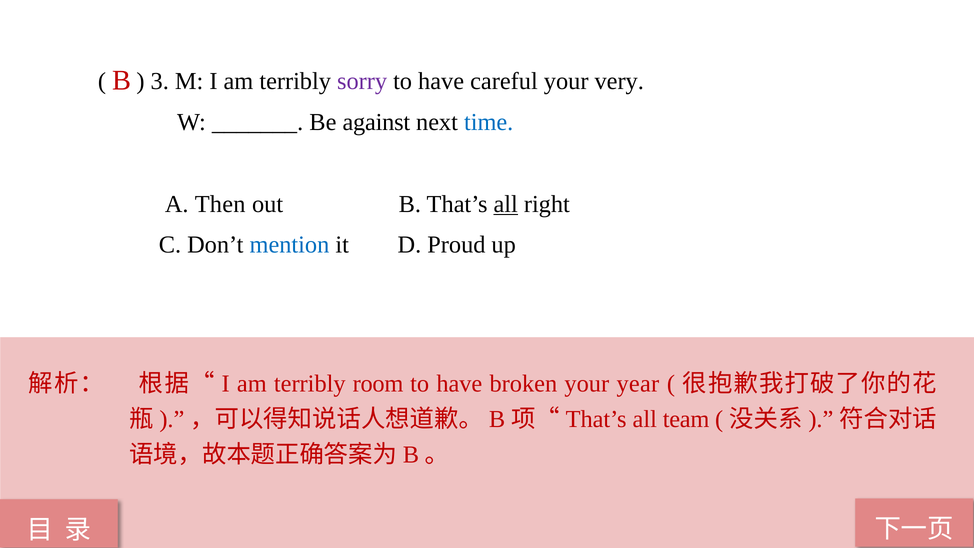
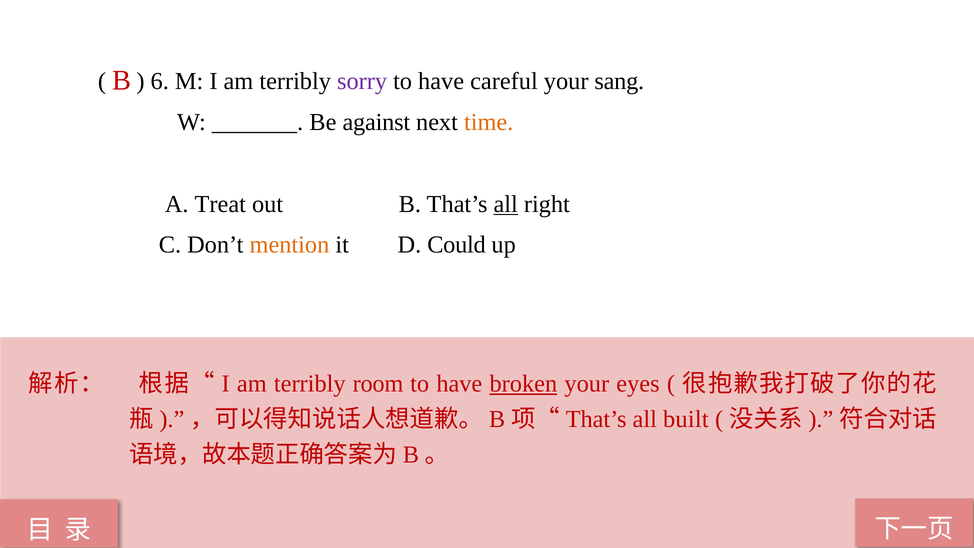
3: 3 -> 6 (160, 81)
very: very -> sang (619, 81)
time colour: blue -> orange (489, 122)
Then: Then -> Treat (220, 204)
mention colour: blue -> orange (289, 245)
Proud: Proud -> Could (457, 245)
broken underline: none -> present (523, 384)
year: year -> eyes (638, 384)
team: team -> built (686, 419)
